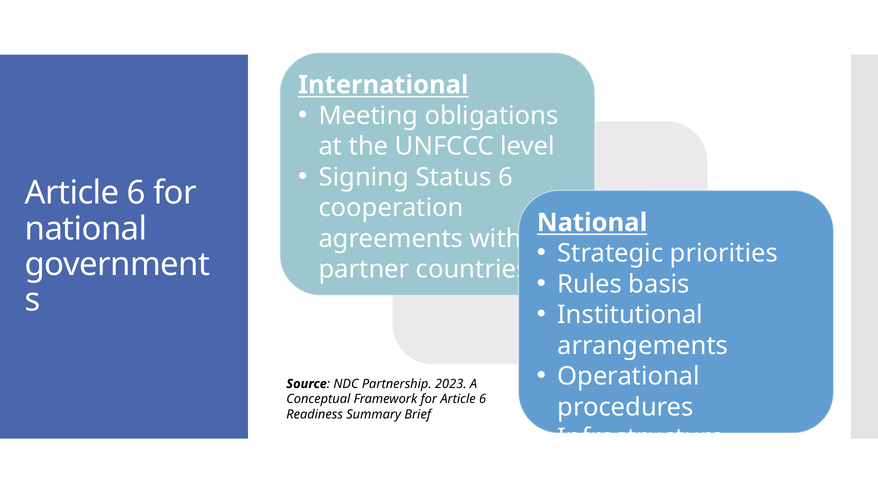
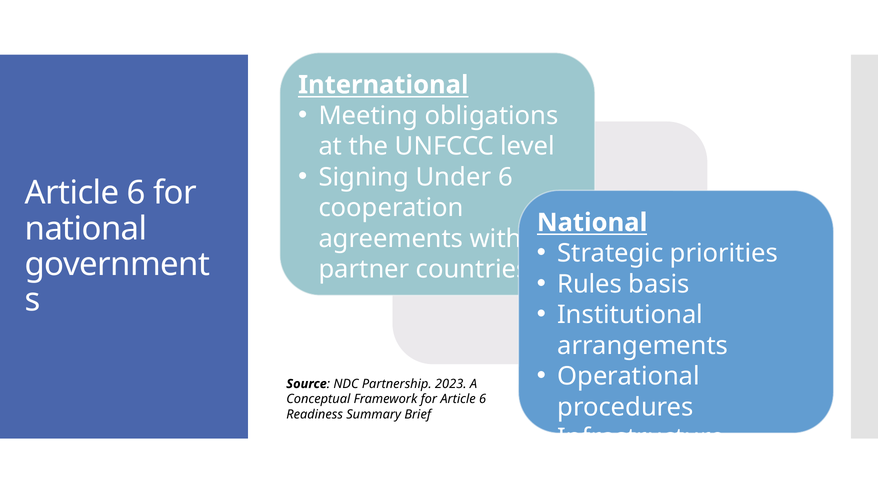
Status: Status -> Under (454, 177)
